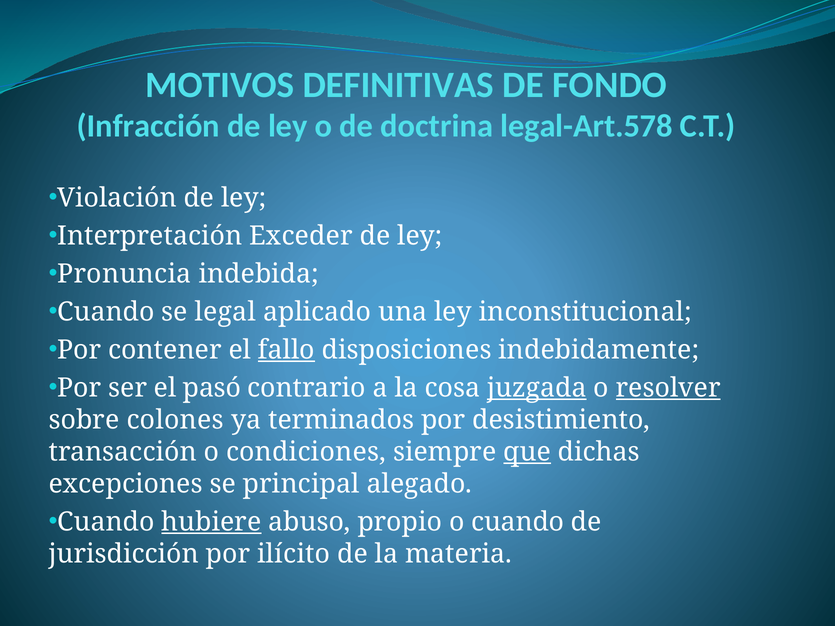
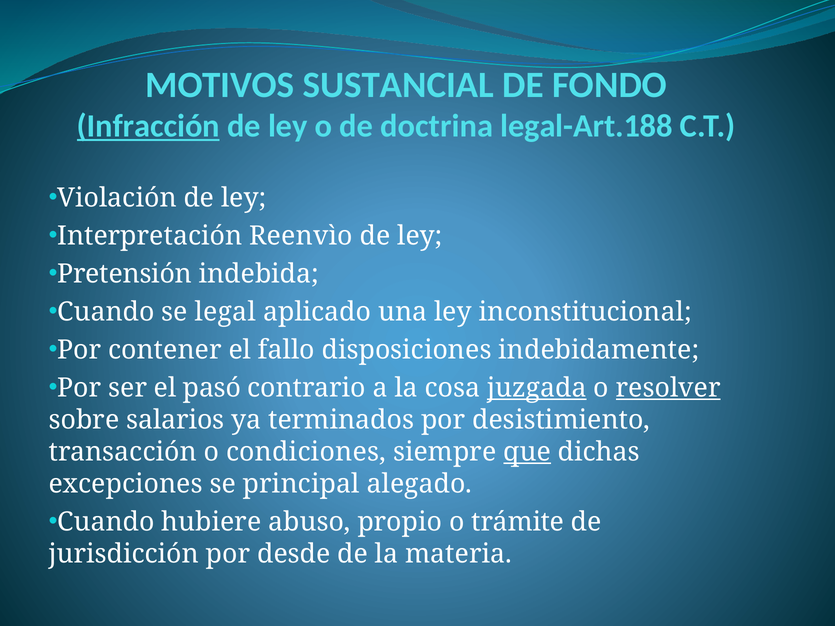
DEFINITIVAS: DEFINITIVAS -> SUSTANCIAL (398, 85)
Infracción underline: none -> present (148, 126)
legal-Art.578: legal-Art.578 -> legal-Art.188 (586, 126)
Exceder: Exceder -> Reenvìo (301, 236)
Pronuncia: Pronuncia -> Pretensión (125, 274)
fallo underline: present -> none (286, 350)
colones: colones -> salarios (175, 420)
hubiere underline: present -> none (211, 522)
o cuando: cuando -> trámite (518, 522)
ilícito: ilícito -> desde (294, 554)
